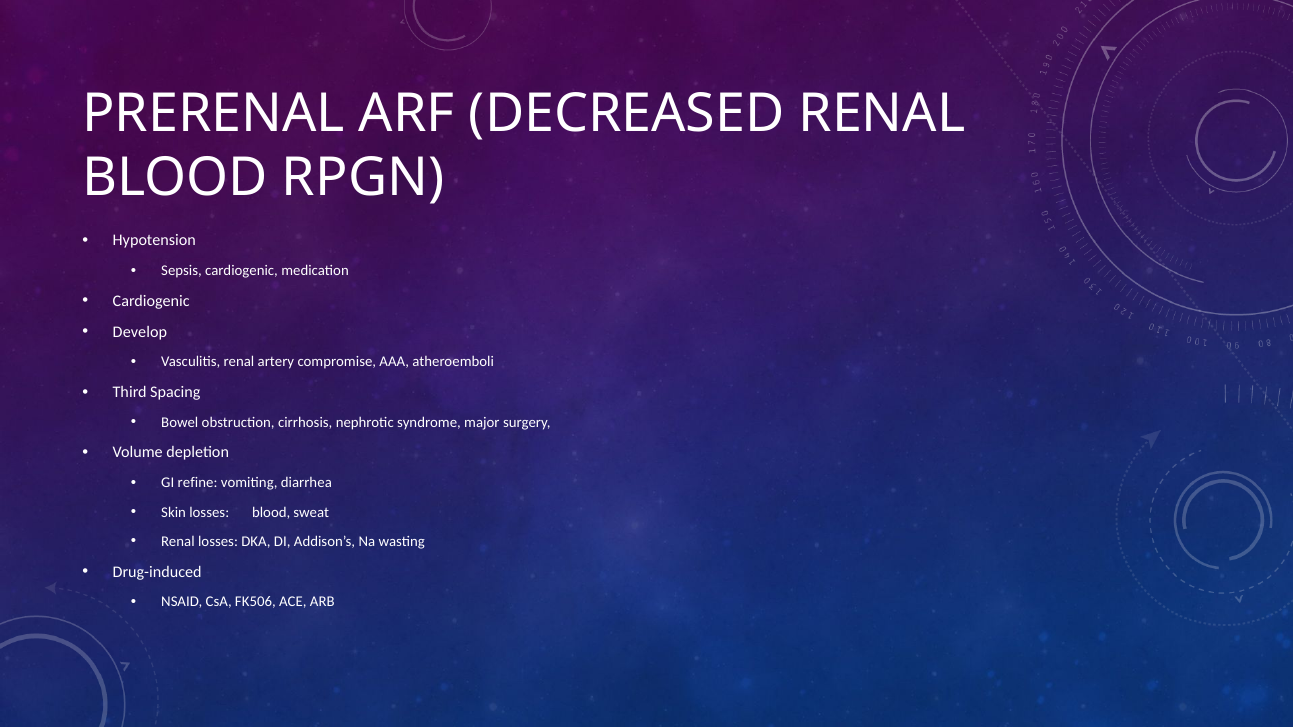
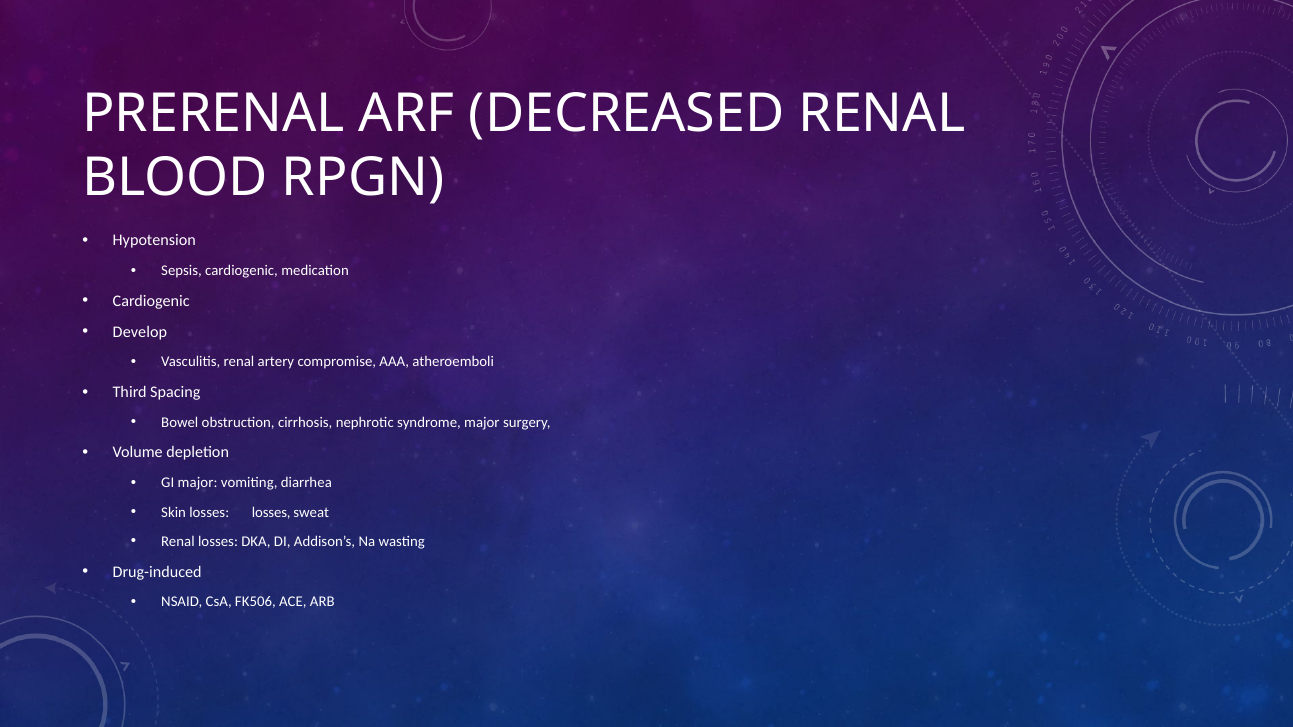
GI refine: refine -> major (198, 483)
losses blood: blood -> losses (271, 512)
